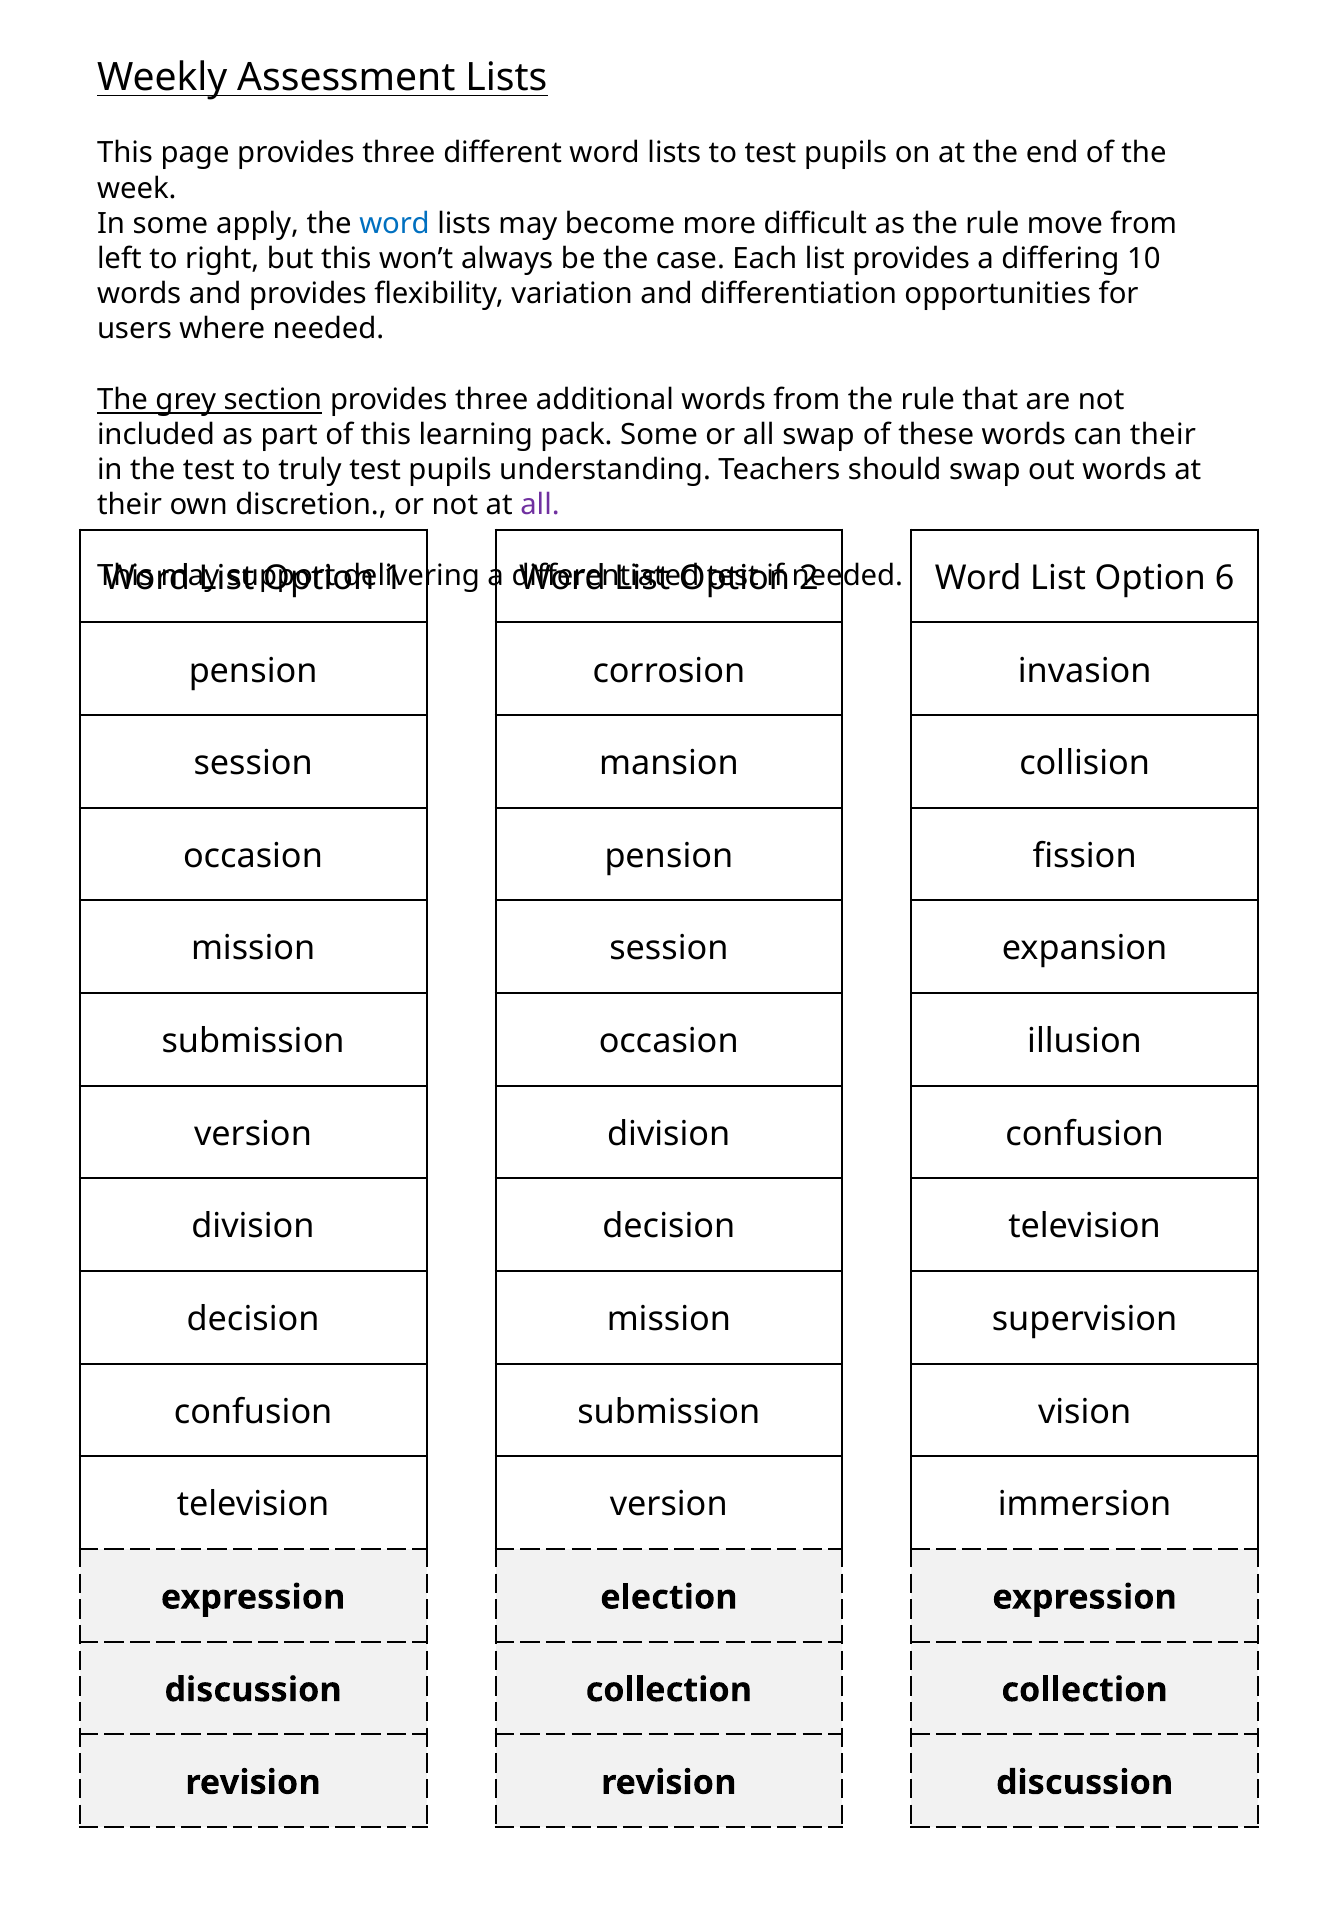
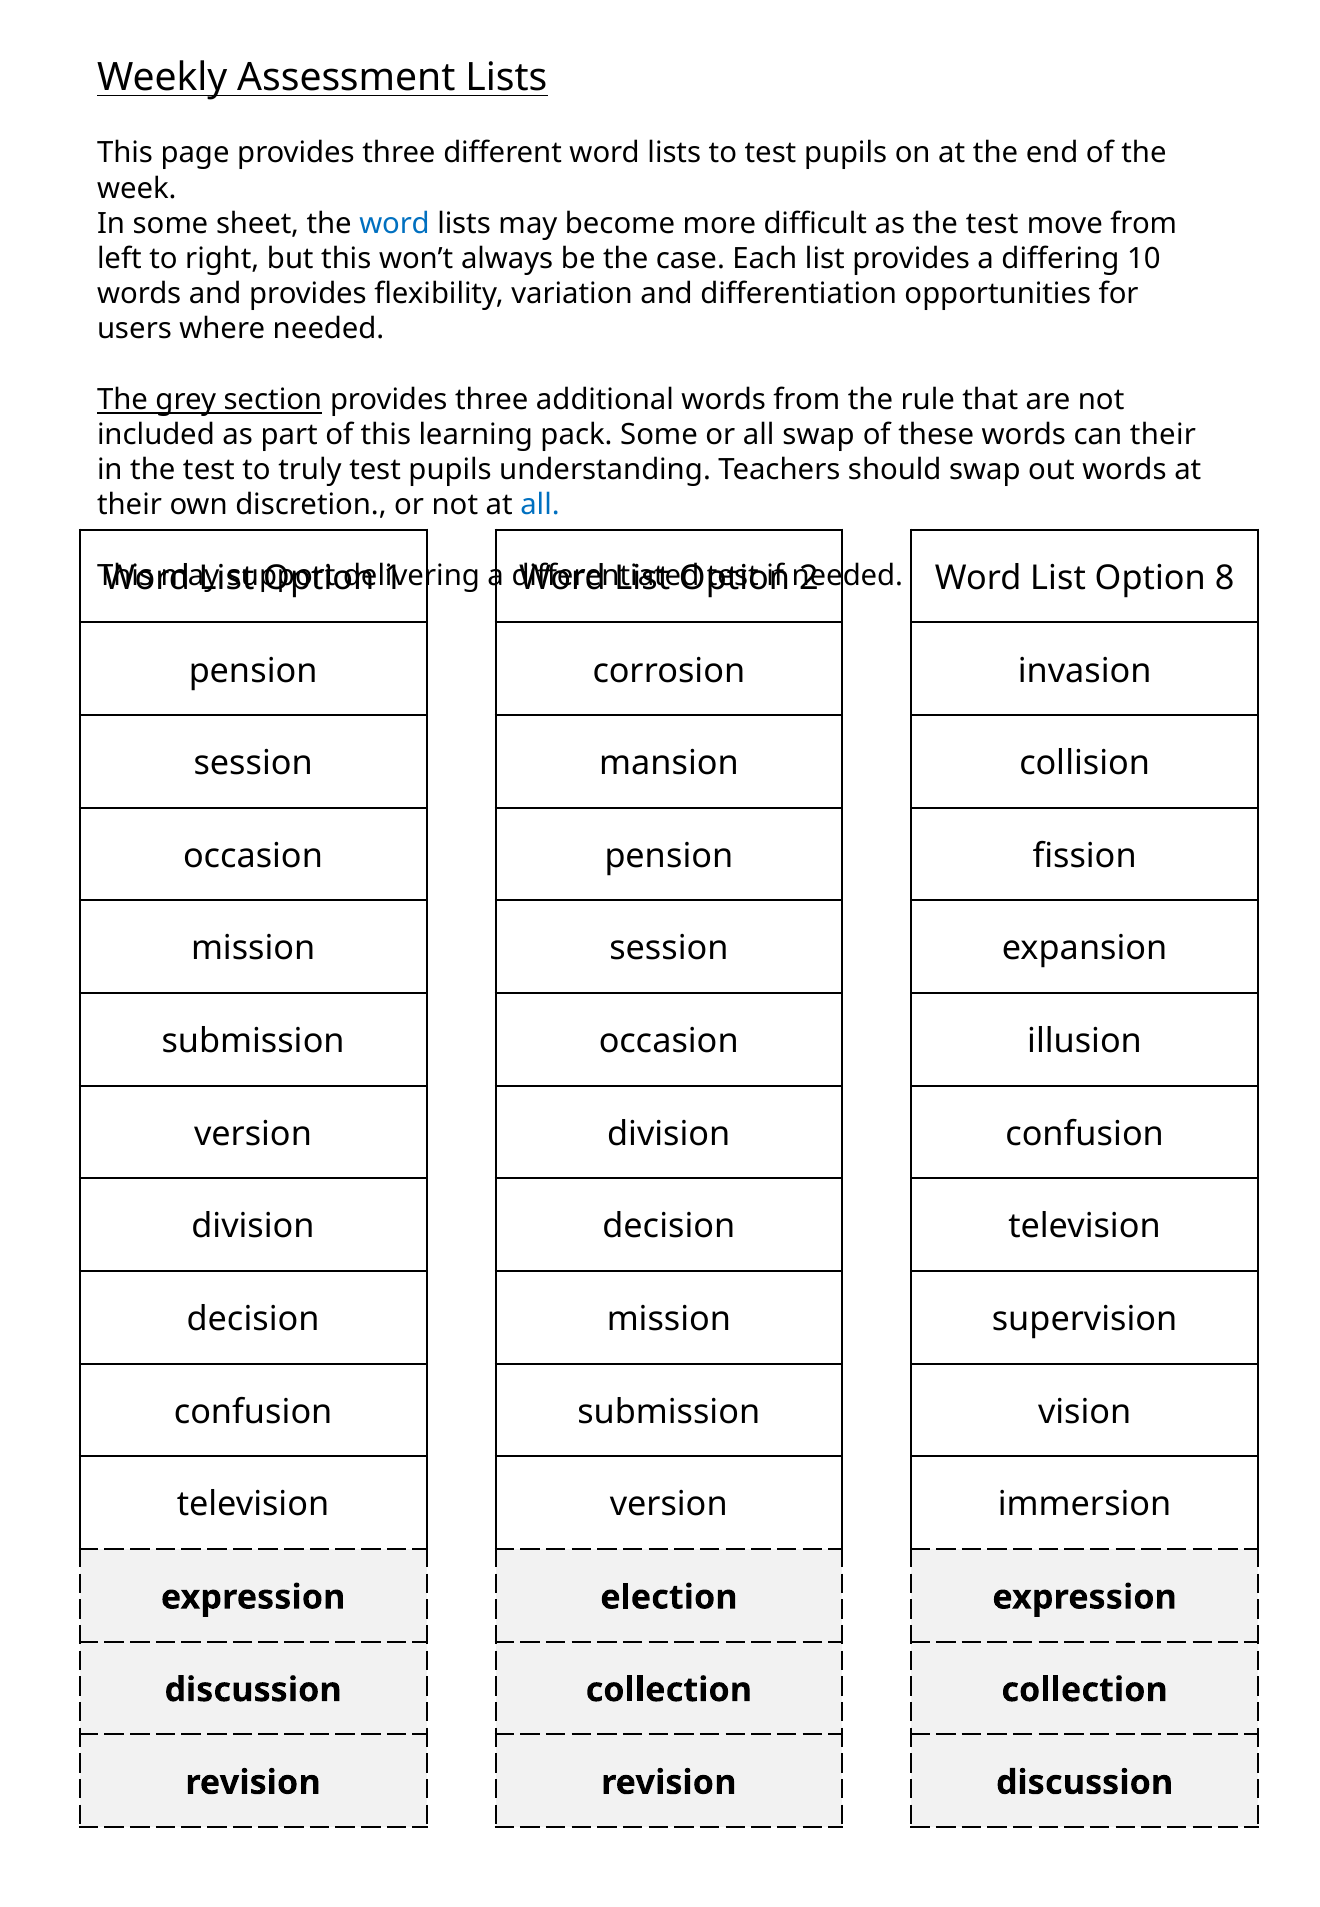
apply: apply -> sheet (258, 224)
as the rule: rule -> test (992, 224)
all colour: purple -> blue (540, 505)
6: 6 -> 8 (1225, 578)
